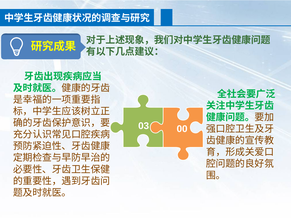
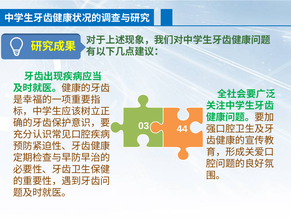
00: 00 -> 44 (182, 129)
